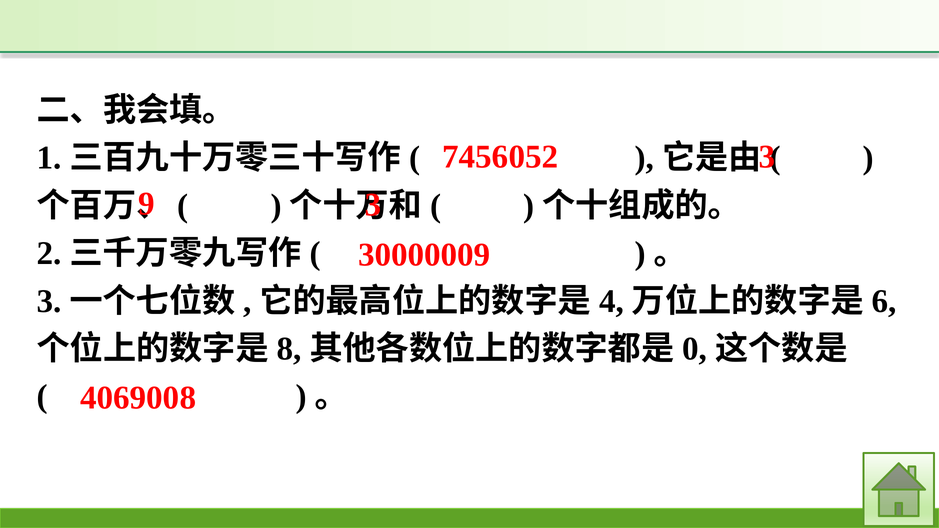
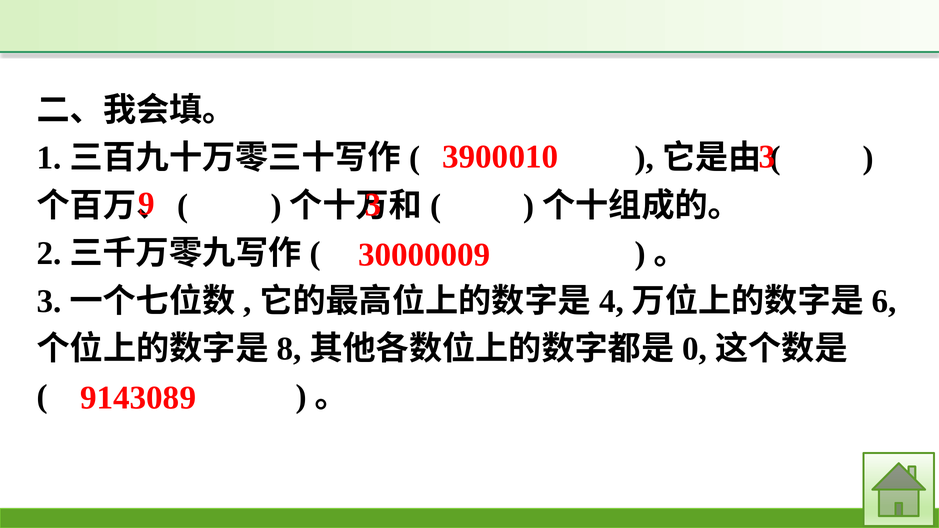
7456052: 7456052 -> 3900010 (500, 157)
4069008: 4069008 -> 9143089 (138, 398)
